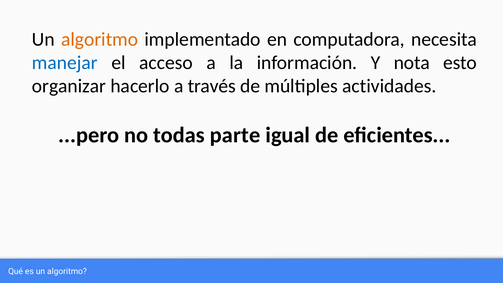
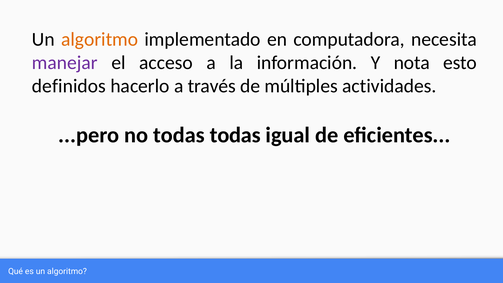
manejar colour: blue -> purple (65, 63)
organizar: organizar -> definidos (69, 86)
todas parte: parte -> todas (235, 135)
